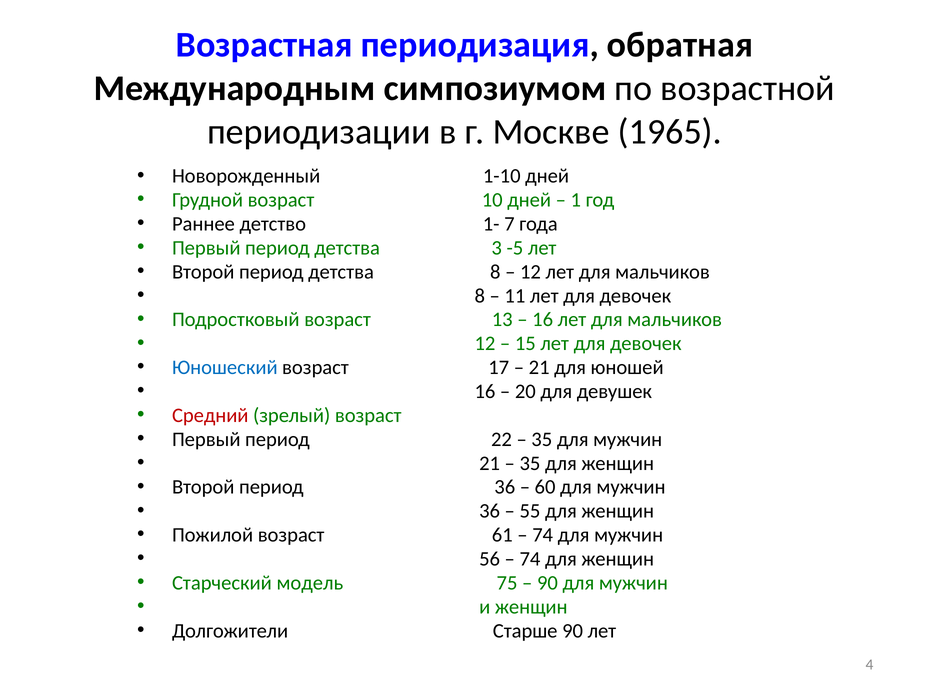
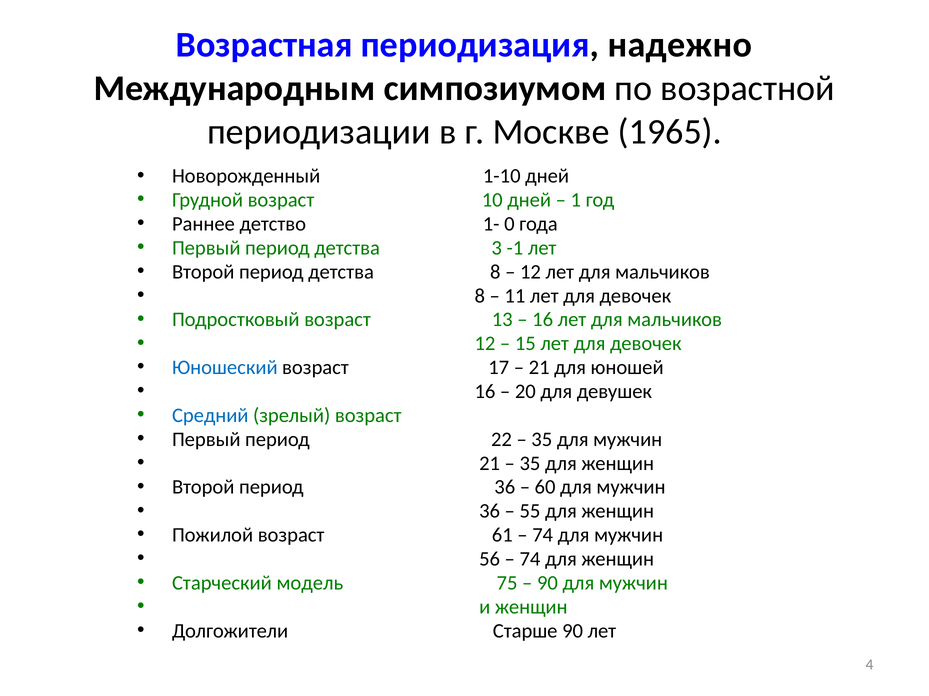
обратная: обратная -> надежно (680, 45)
7: 7 -> 0 (509, 224)
-5: -5 -> -1 (515, 248)
Средний colour: red -> blue (210, 416)
